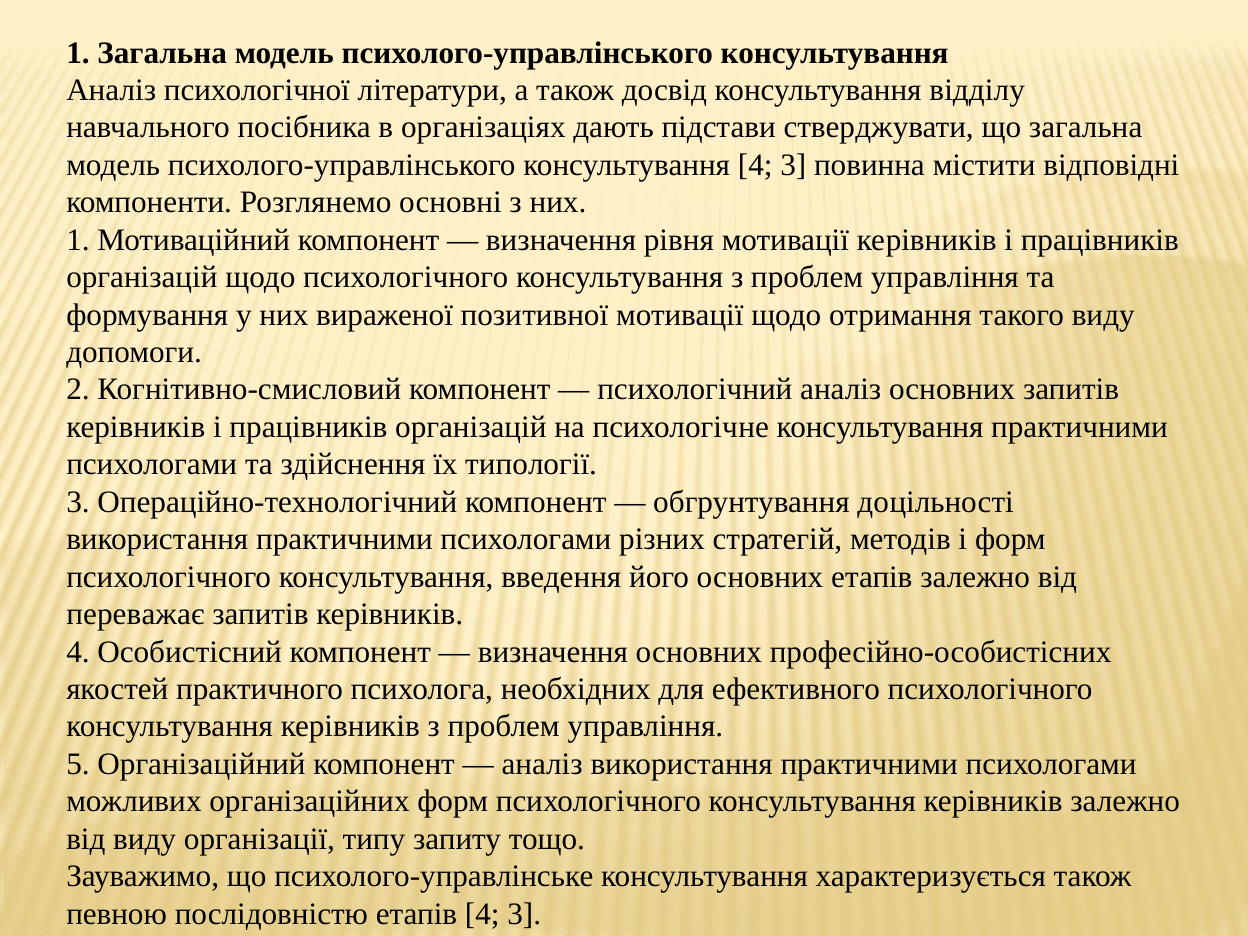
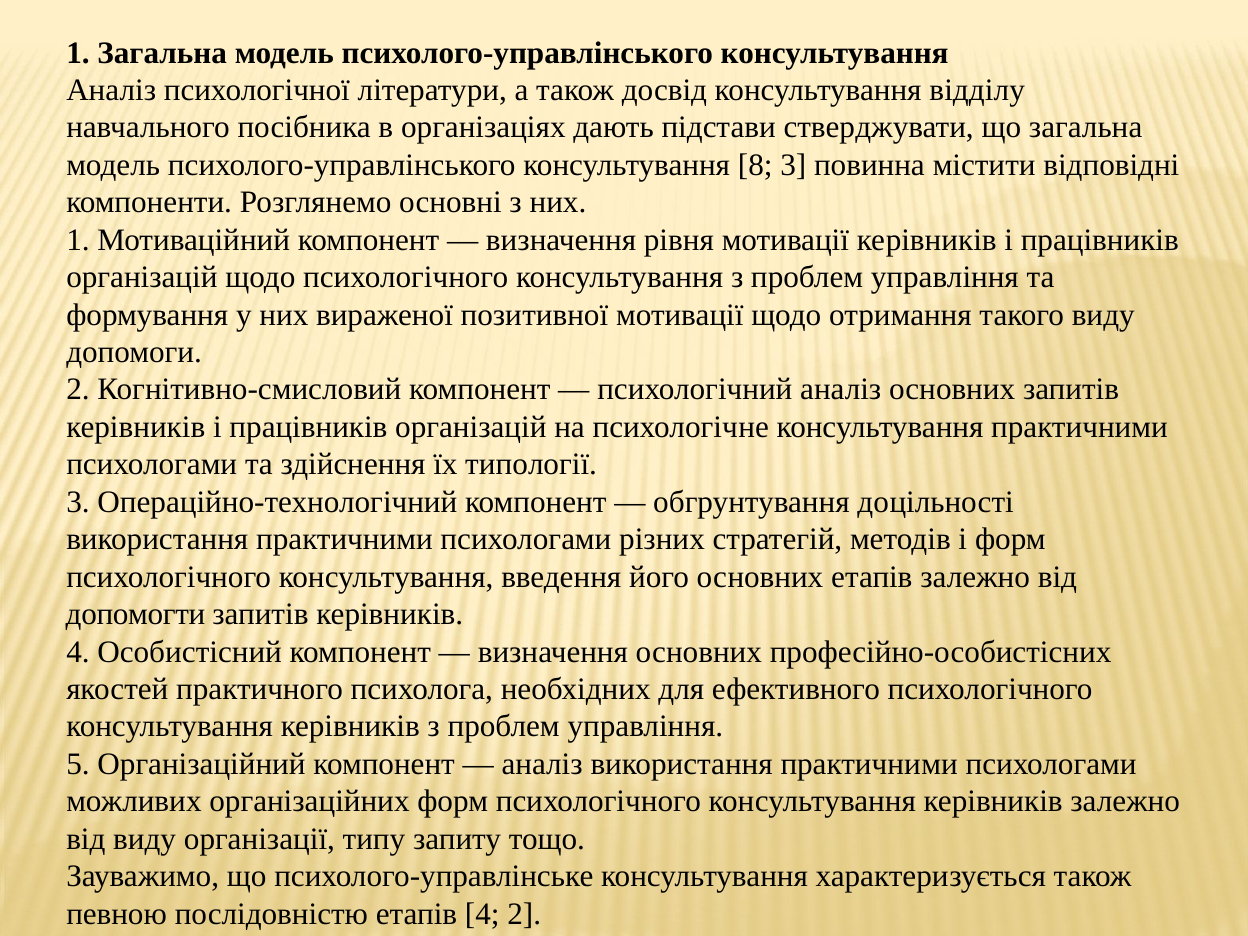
консультування 4: 4 -> 8 (755, 165)
переважає: переважає -> допомогти (136, 614)
етапів 4 3: 3 -> 2 (524, 914)
